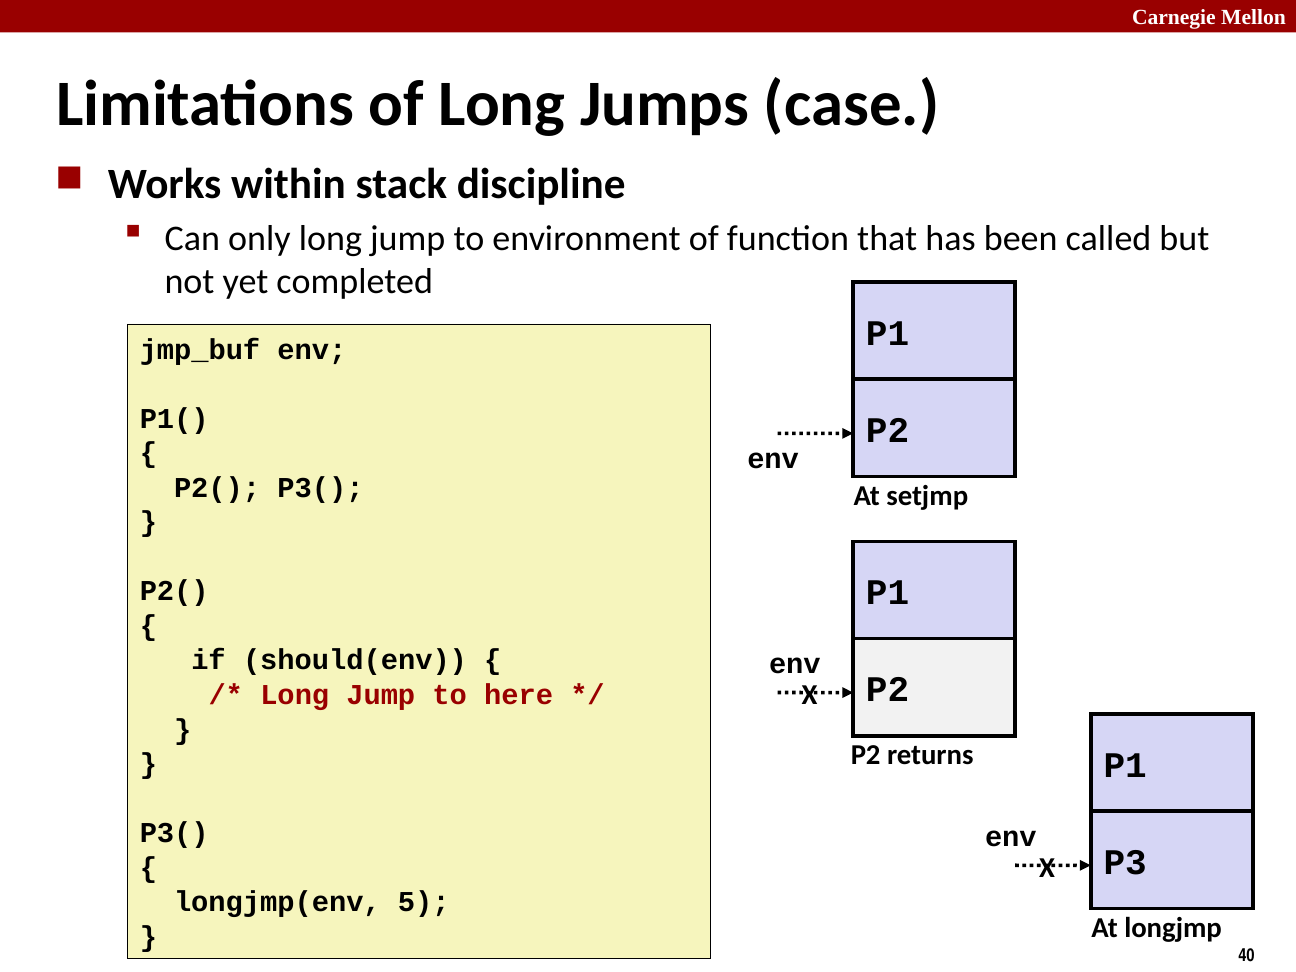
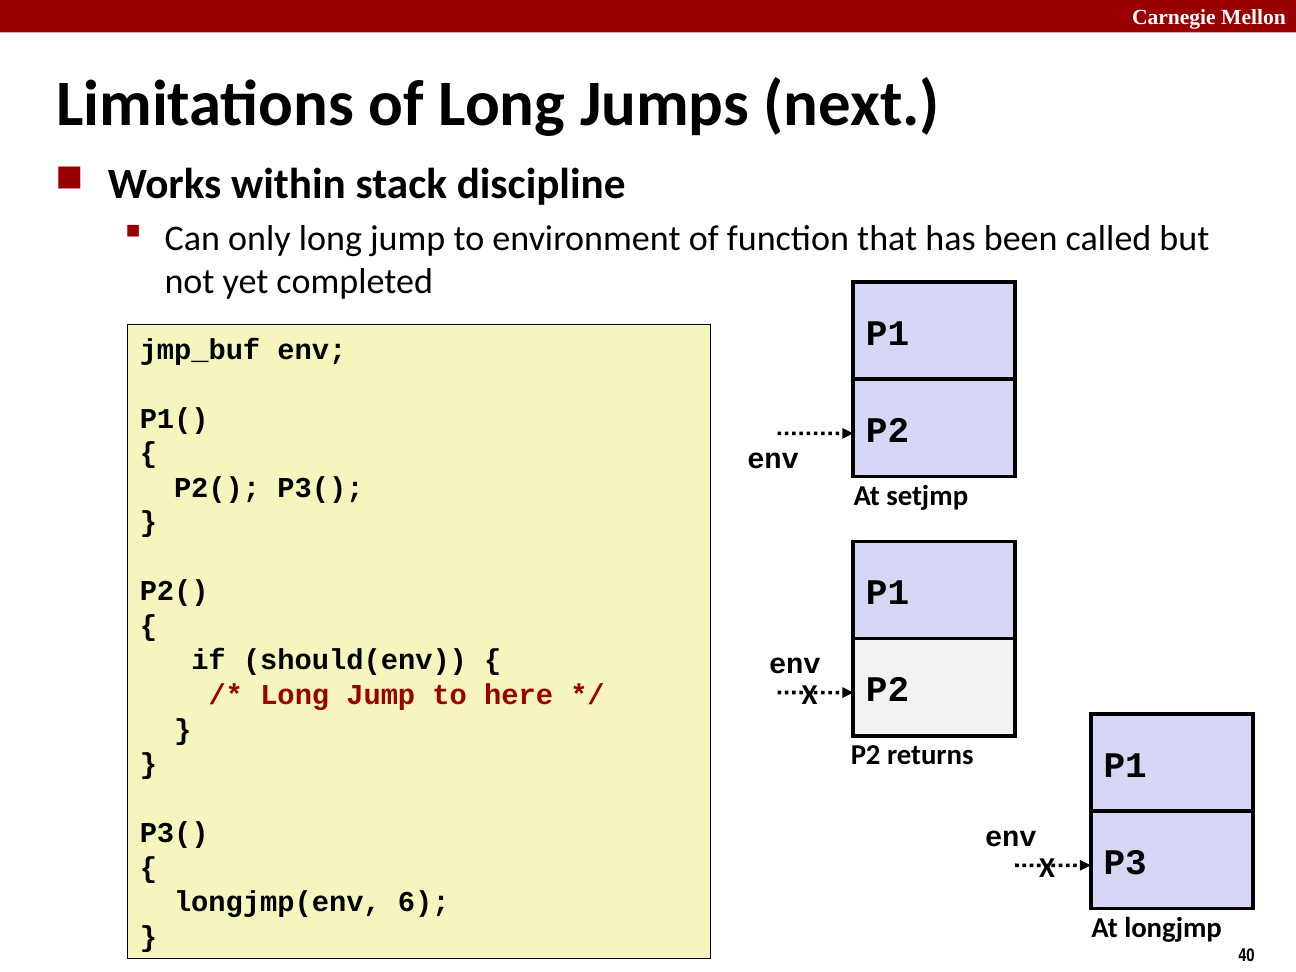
case: case -> next (852, 104)
5: 5 -> 6 (424, 902)
